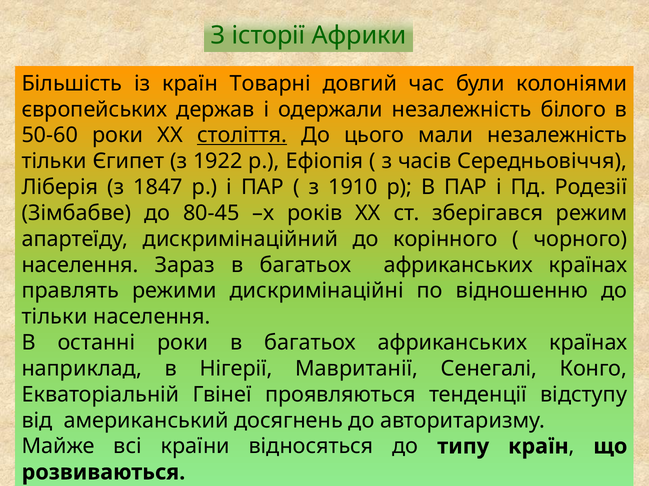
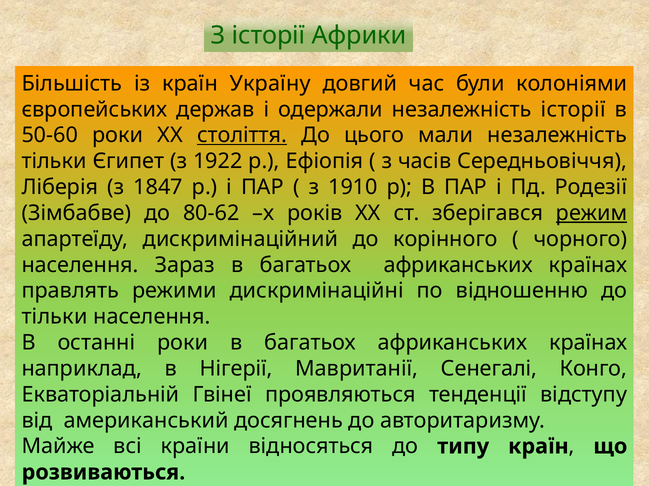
Товарні: Товарні -> Україну (270, 84)
незалежність білого: білого -> історії (573, 110)
80-45: 80-45 -> 80-62 (211, 213)
режим underline: none -> present (592, 213)
